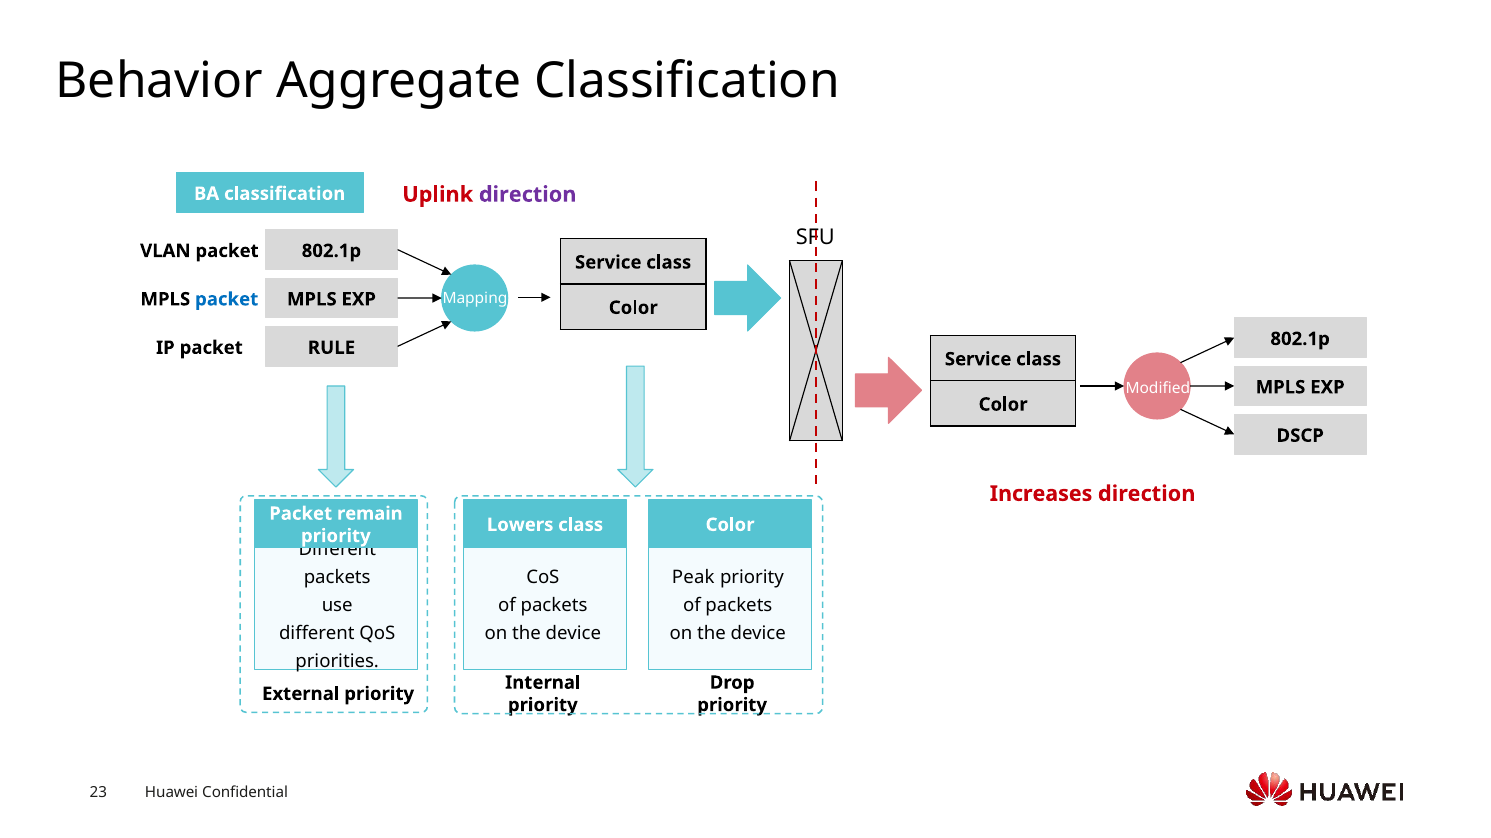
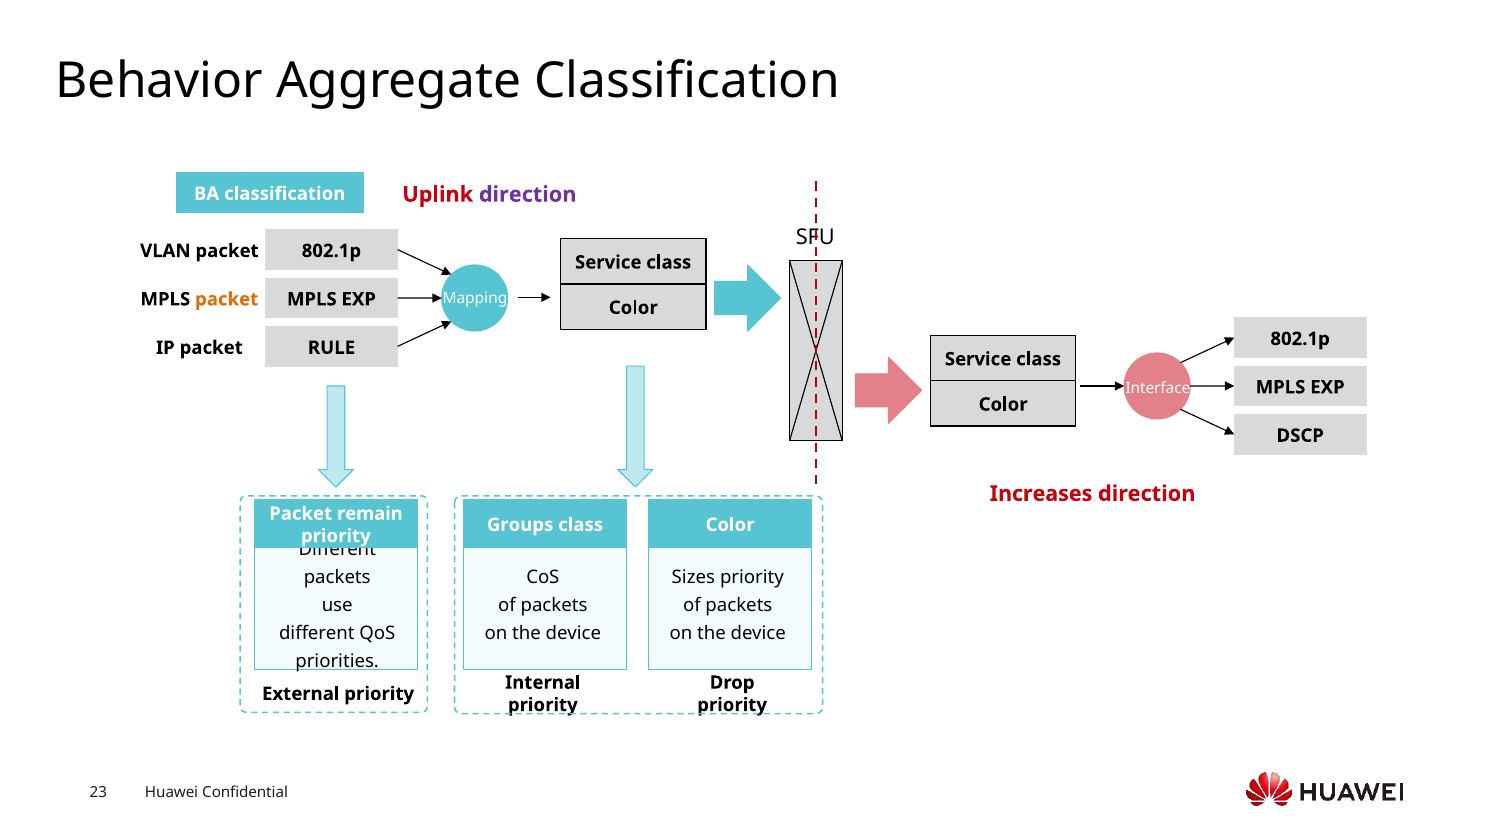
packet colour: blue -> orange (227, 300)
Modified: Modified -> Interface (1158, 388)
Lowers: Lowers -> Groups (520, 525)
Peak: Peak -> Sizes (693, 578)
